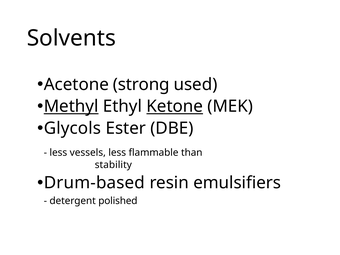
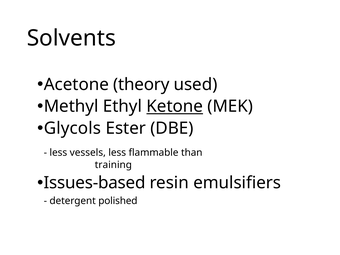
strong: strong -> theory (141, 84)
Methyl underline: present -> none (71, 106)
stability: stability -> training (113, 165)
Drum-based: Drum-based -> Issues-based (95, 183)
